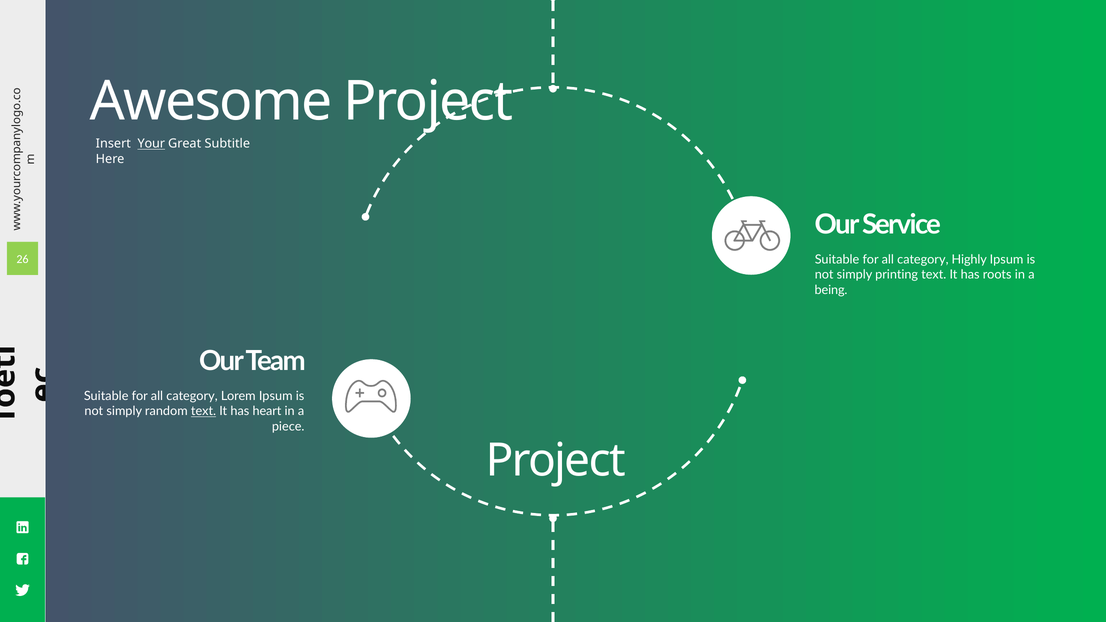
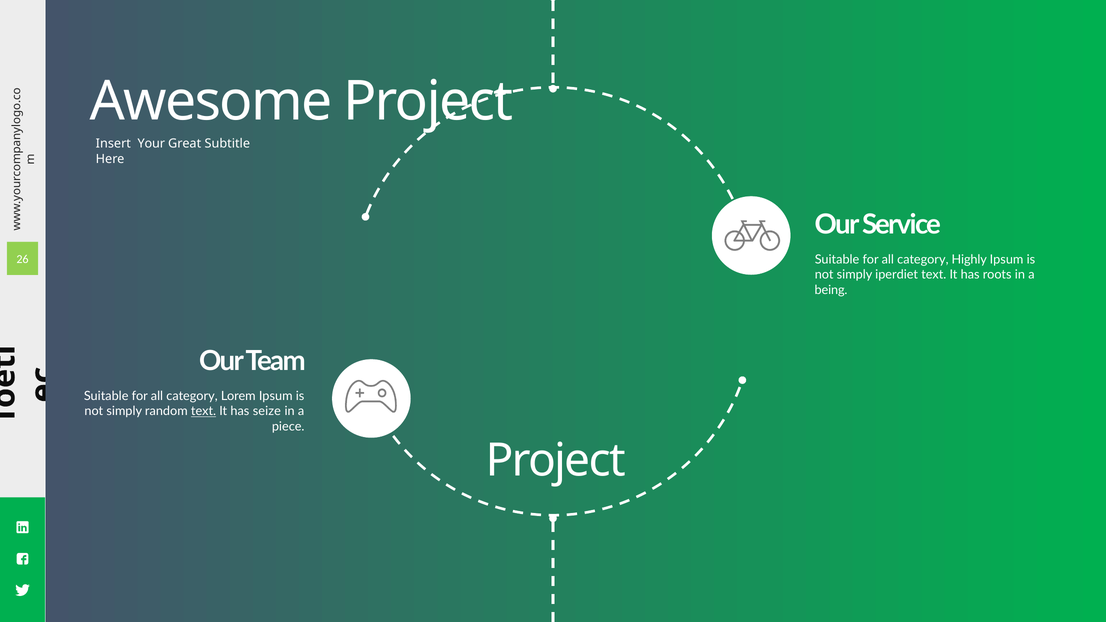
Your underline: present -> none (151, 144)
printing: printing -> iperdiet (897, 275)
heart: heart -> seize (267, 411)
